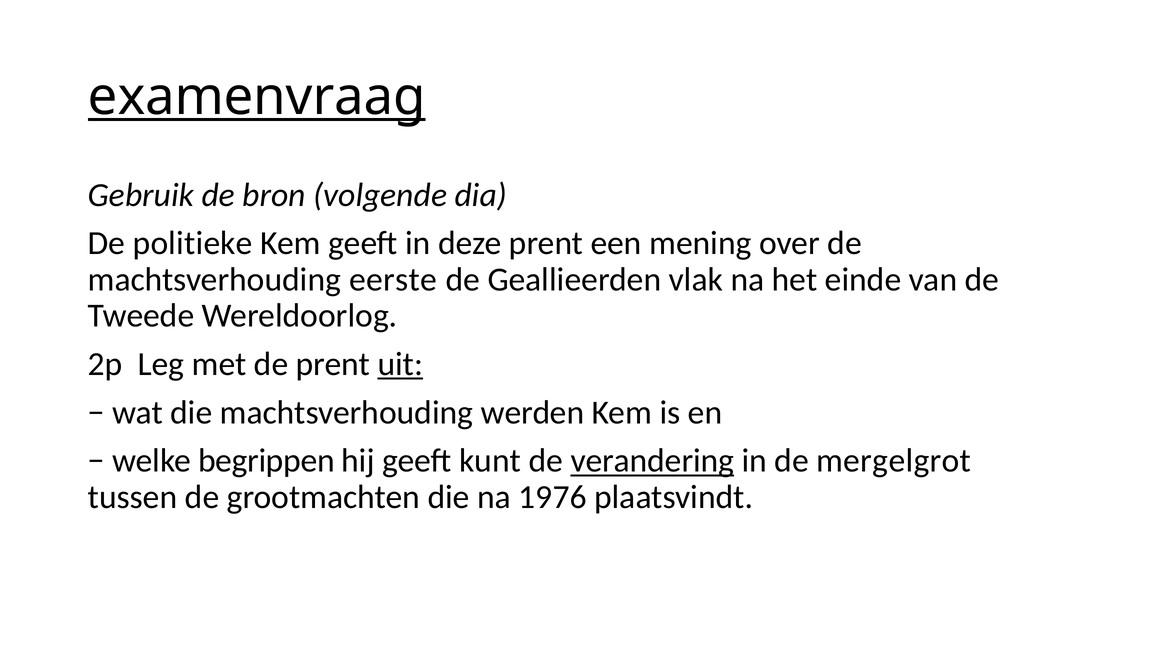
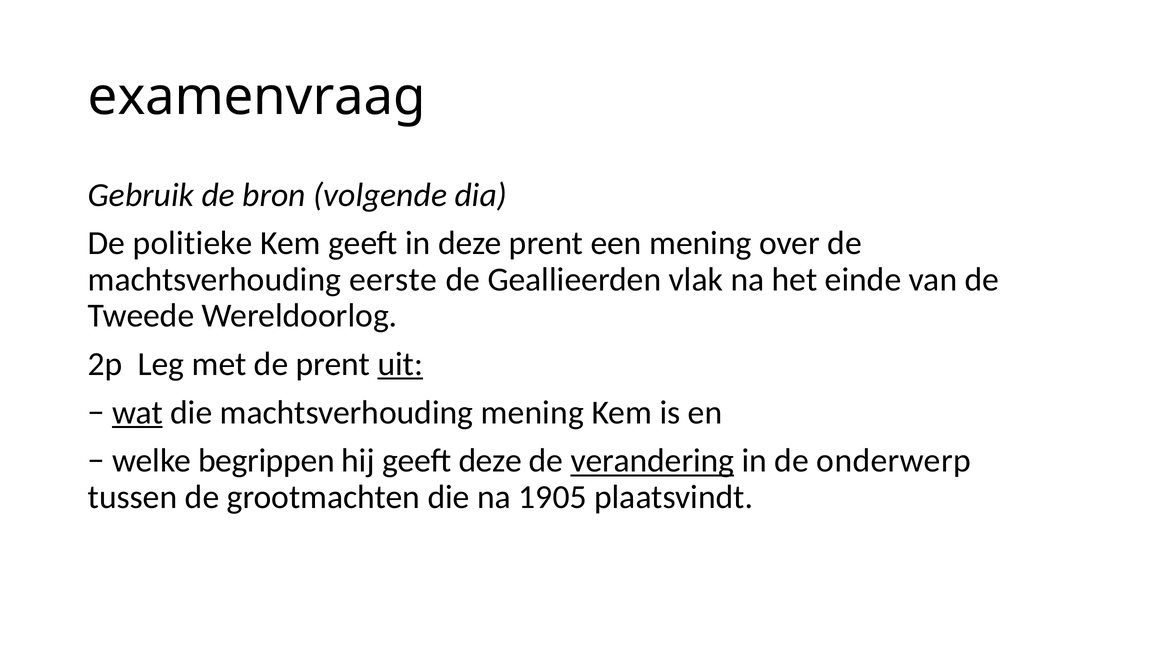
examenvraag underline: present -> none (257, 97)
wat underline: none -> present (138, 412)
machtsverhouding werden: werden -> mening (532, 412)
geeft kunt: kunt -> deze (490, 460)
mergelgrot: mergelgrot -> onderwerp (894, 460)
1976: 1976 -> 1905 (553, 497)
